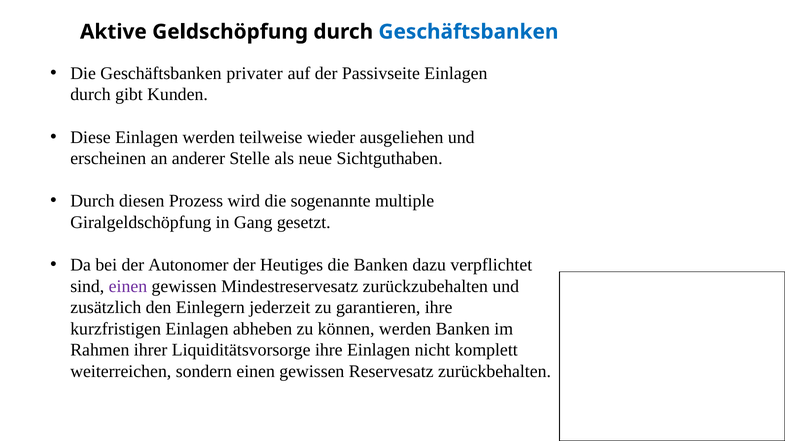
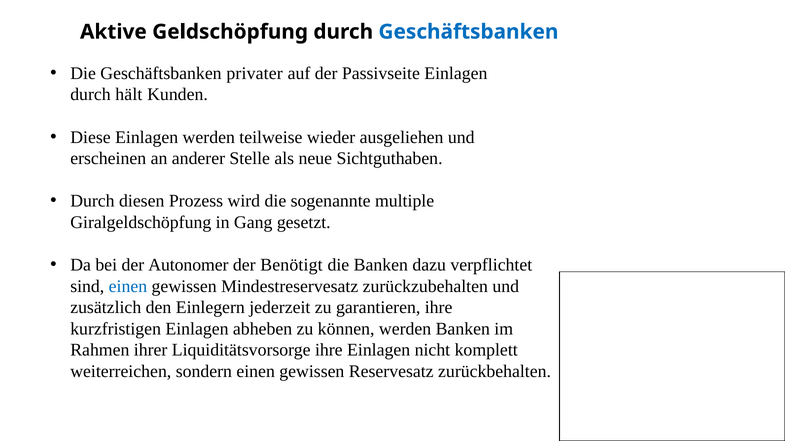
gibt: gibt -> hält (129, 95)
Heutiges: Heutiges -> Benötigt (291, 265)
einen colour: purple -> blue (128, 287)
